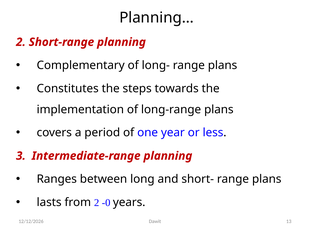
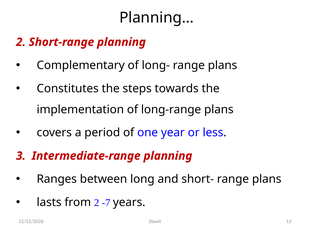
-0: -0 -> -7 (106, 203)
